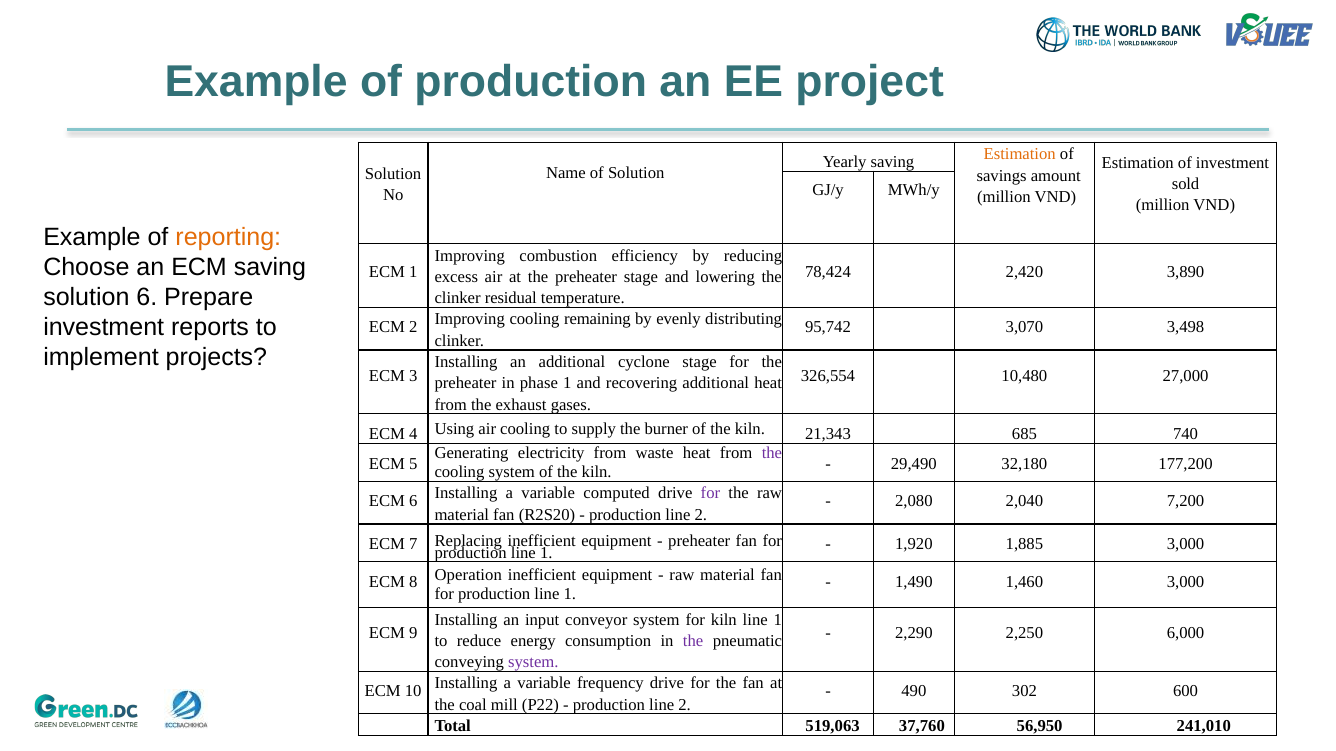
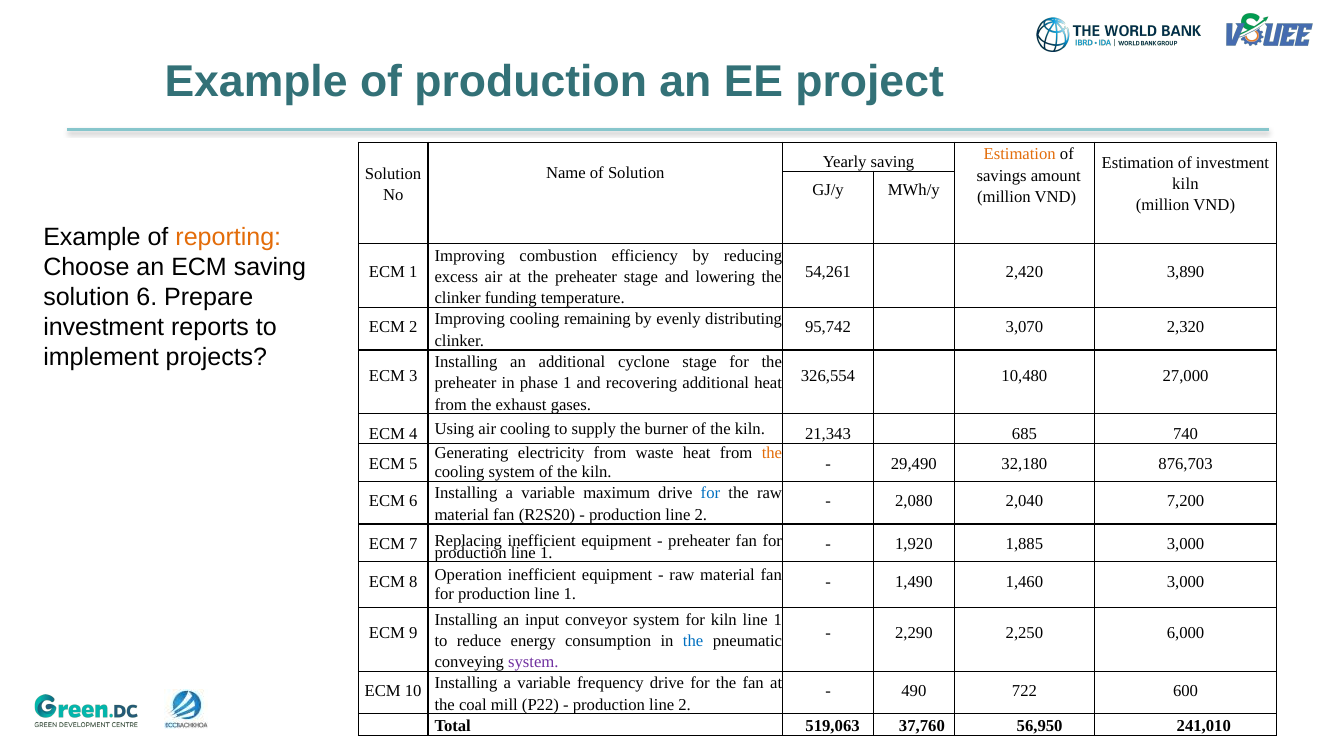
sold: sold -> kiln (1185, 184)
78,424: 78,424 -> 54,261 (828, 272)
residual: residual -> funding (511, 298)
3,498: 3,498 -> 2,320 (1186, 327)
the colour: purple -> orange (772, 454)
177,200: 177,200 -> 876,703 (1186, 464)
computed: computed -> maximum (617, 494)
for colour: purple -> blue (710, 494)
the colour: purple -> blue (693, 641)
302: 302 -> 722 (1024, 692)
